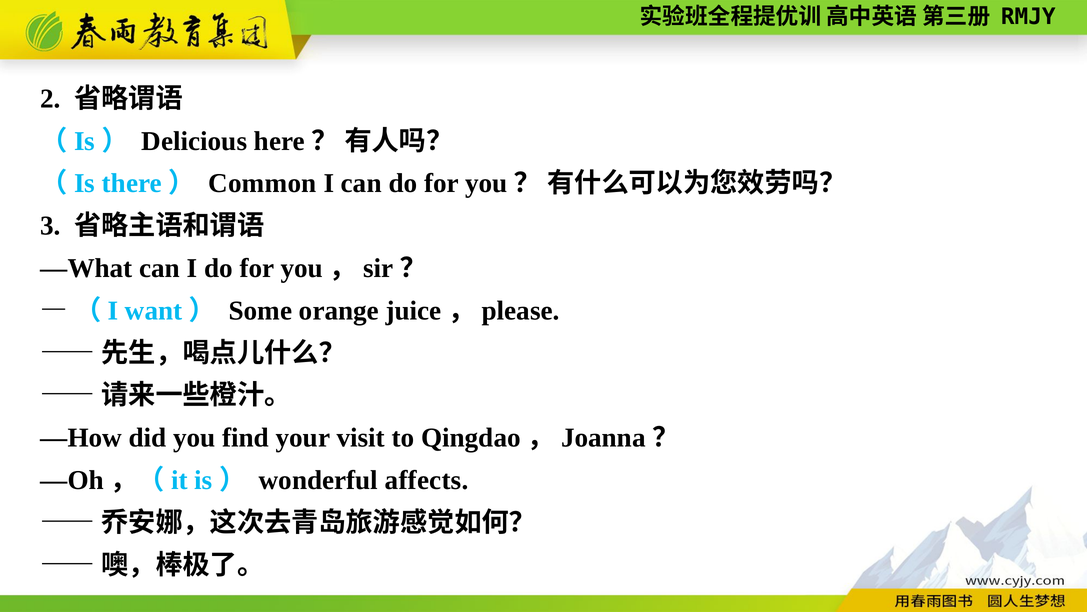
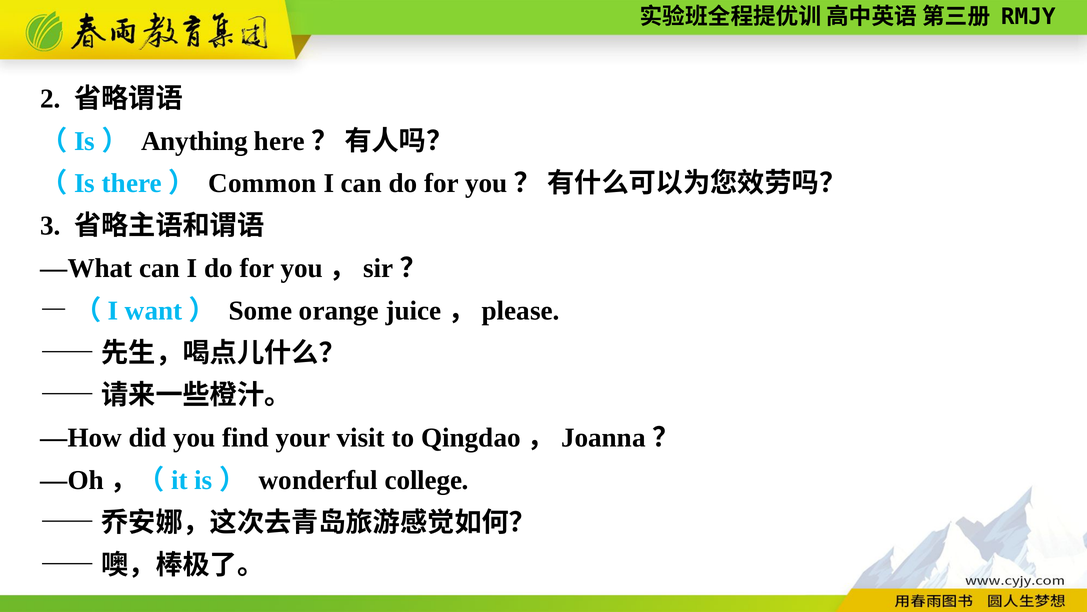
Delicious: Delicious -> Anything (194, 141)
affects: affects -> college (427, 480)
